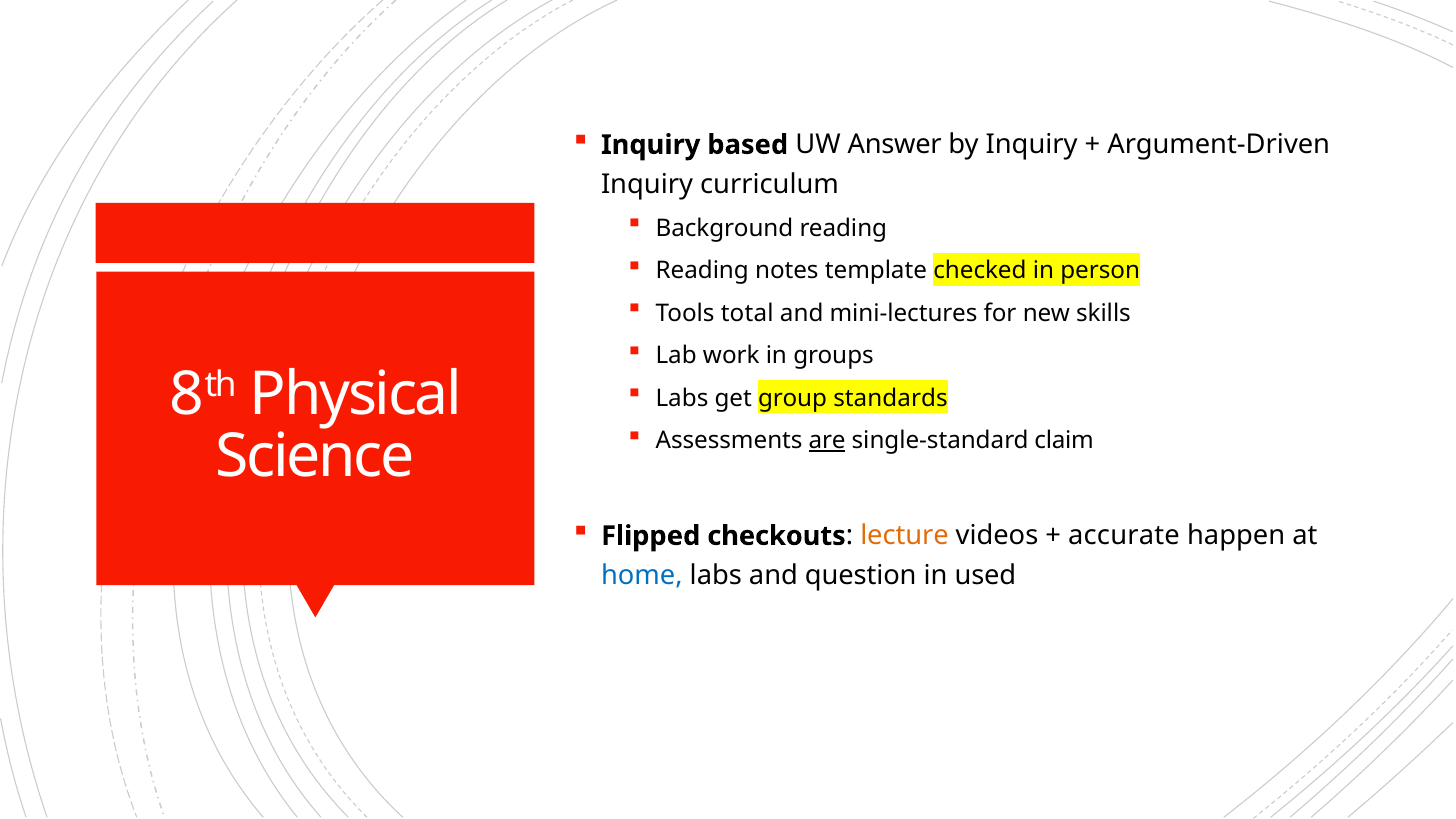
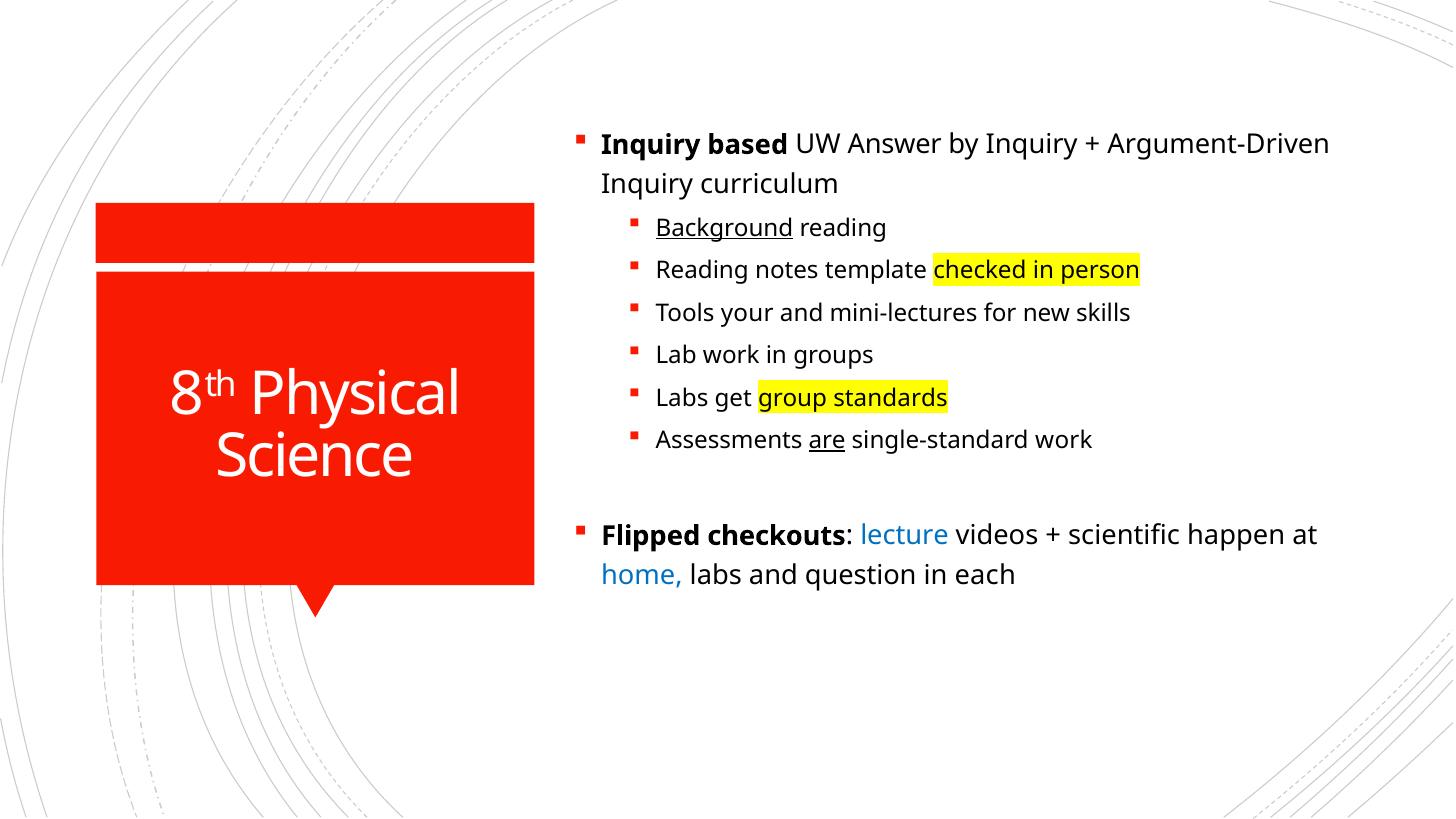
Background underline: none -> present (724, 228)
total: total -> your (747, 313)
single-standard claim: claim -> work (1064, 441)
lecture colour: orange -> blue (904, 536)
accurate: accurate -> scientific (1124, 536)
used: used -> each (985, 575)
